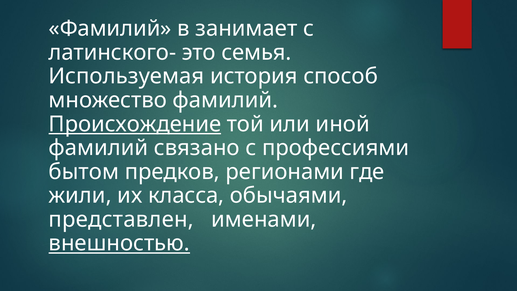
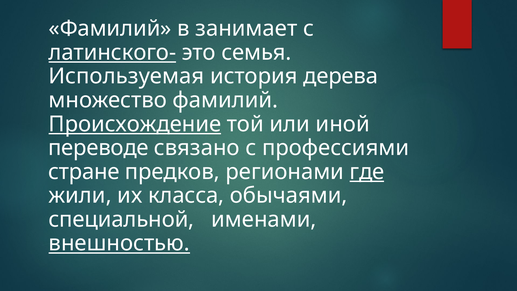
латинского- underline: none -> present (112, 52)
способ: способ -> дерева (341, 76)
фамилий: фамилий -> переводе (98, 148)
бытом: бытом -> стране (84, 172)
где underline: none -> present (367, 172)
представлен: представлен -> специальной (121, 219)
